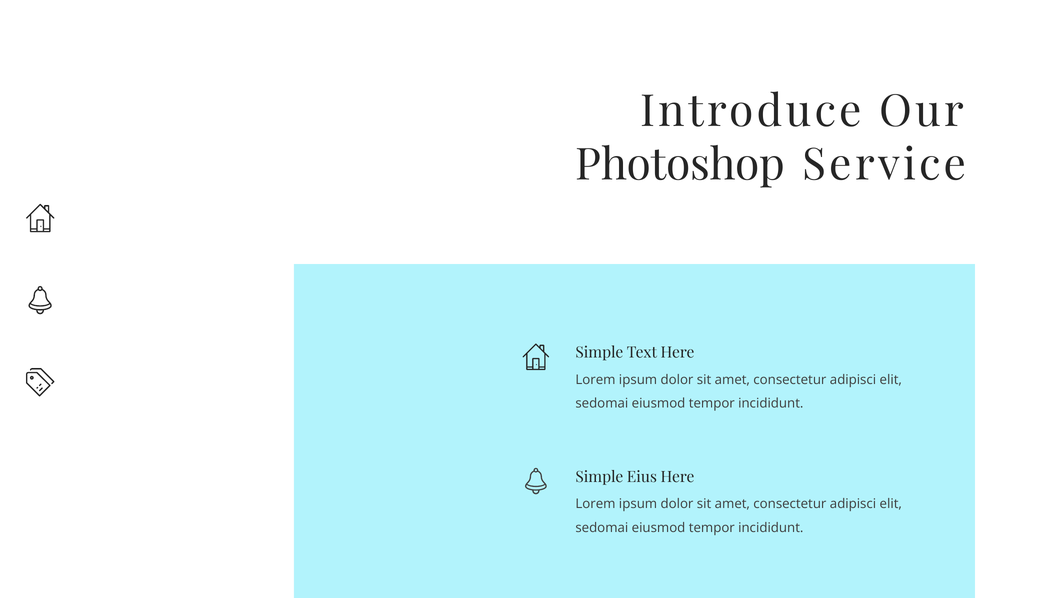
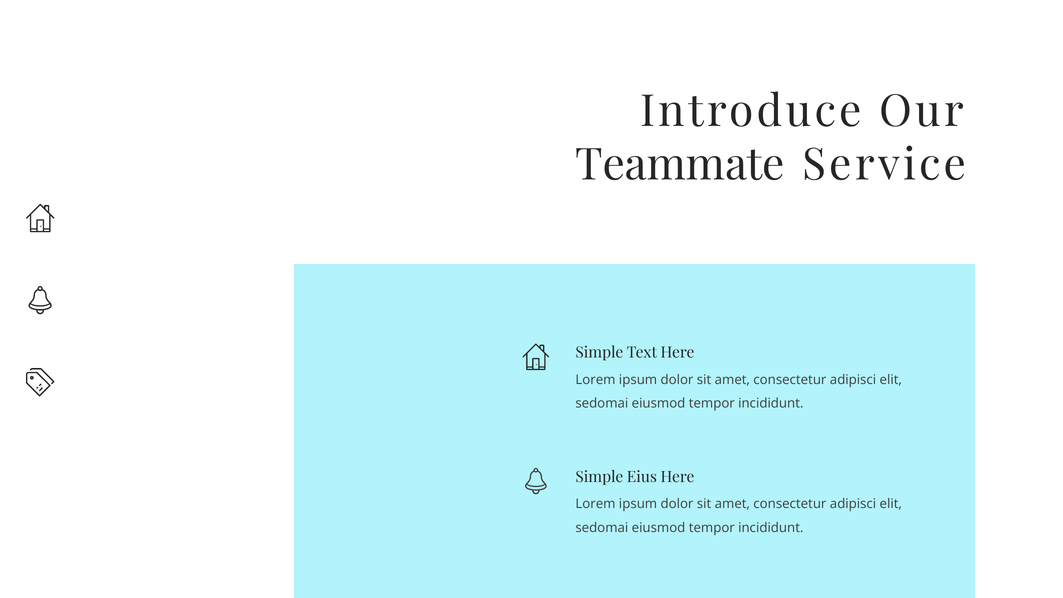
Photoshop: Photoshop -> Teammate (680, 165)
